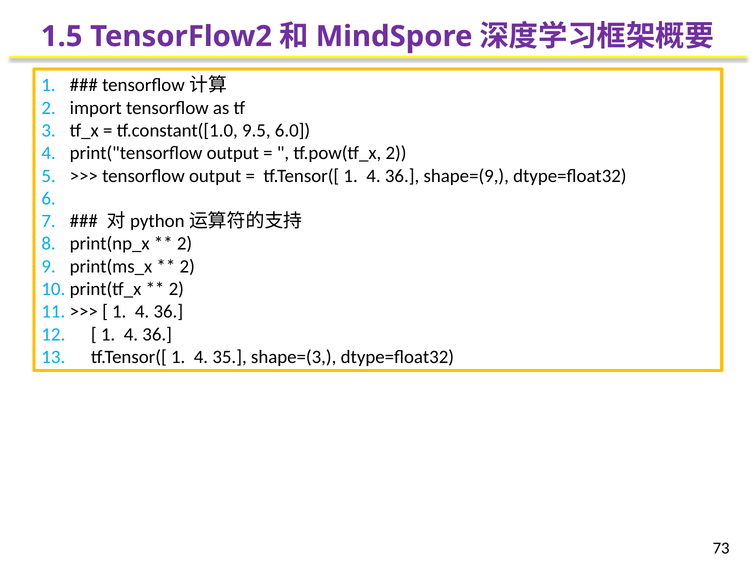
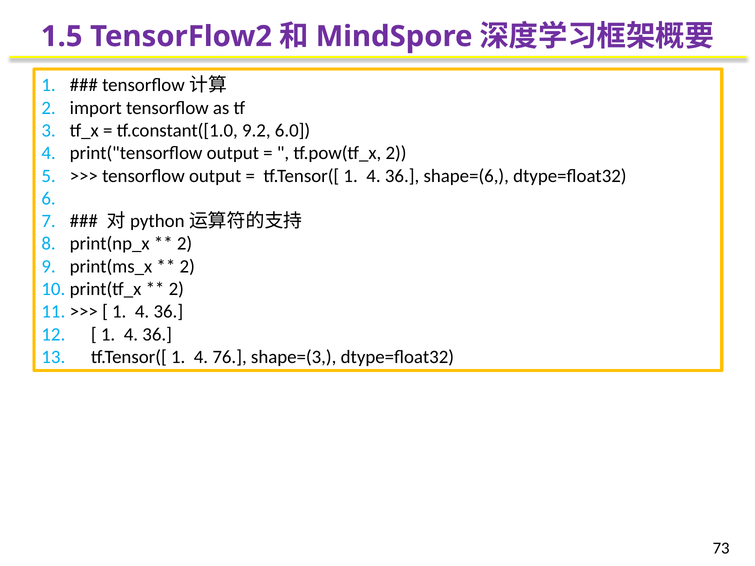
9.5: 9.5 -> 9.2 (256, 131)
shape=(9: shape=(9 -> shape=(6 (466, 176)
35: 35 -> 76 (230, 357)
